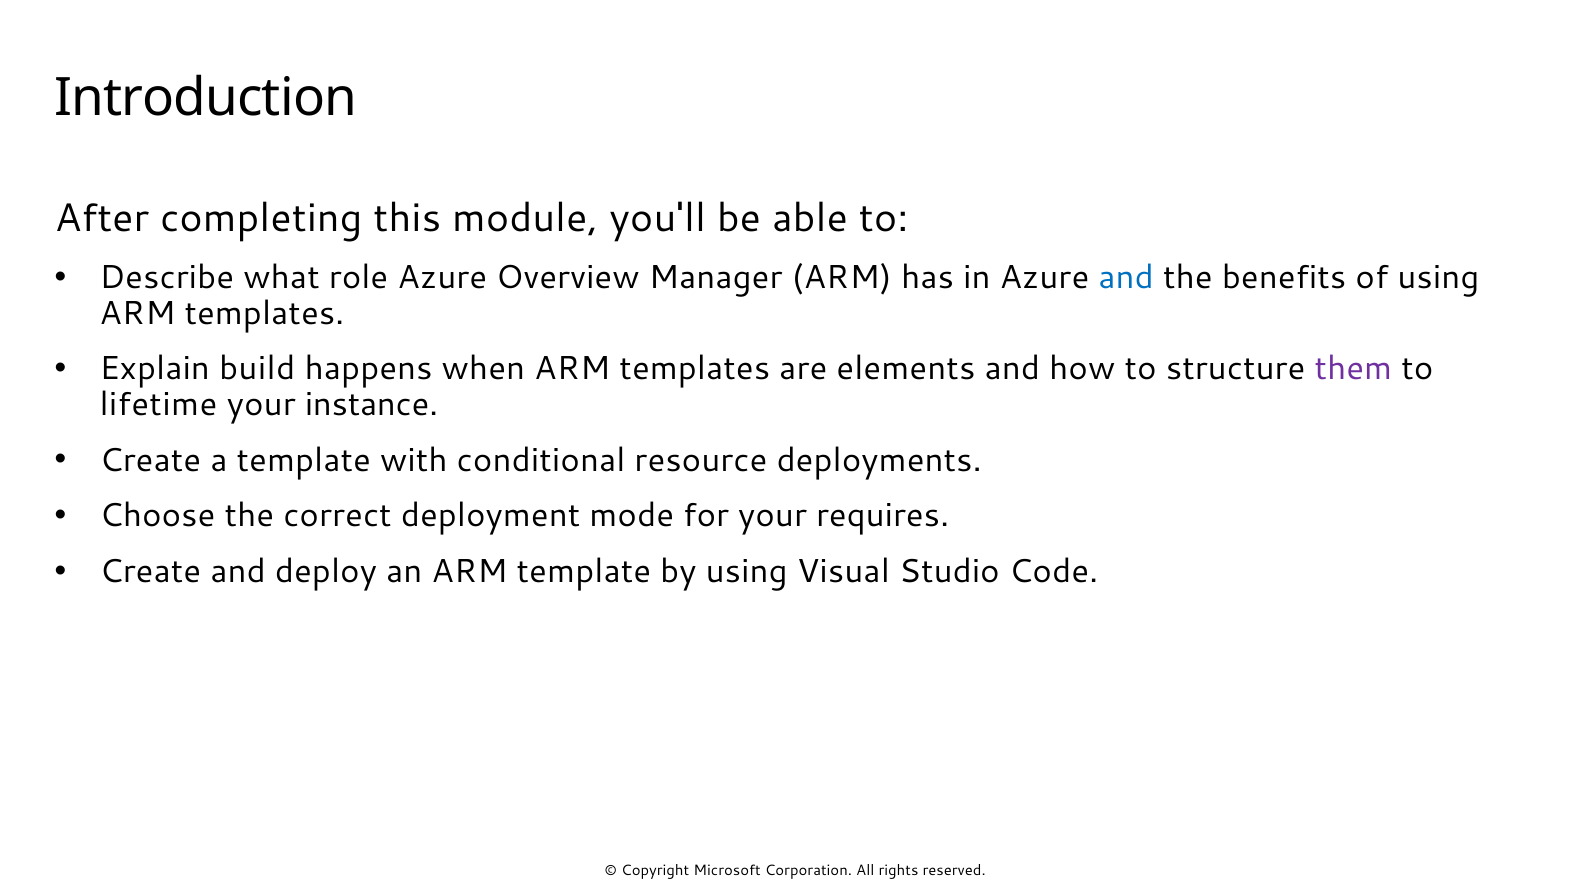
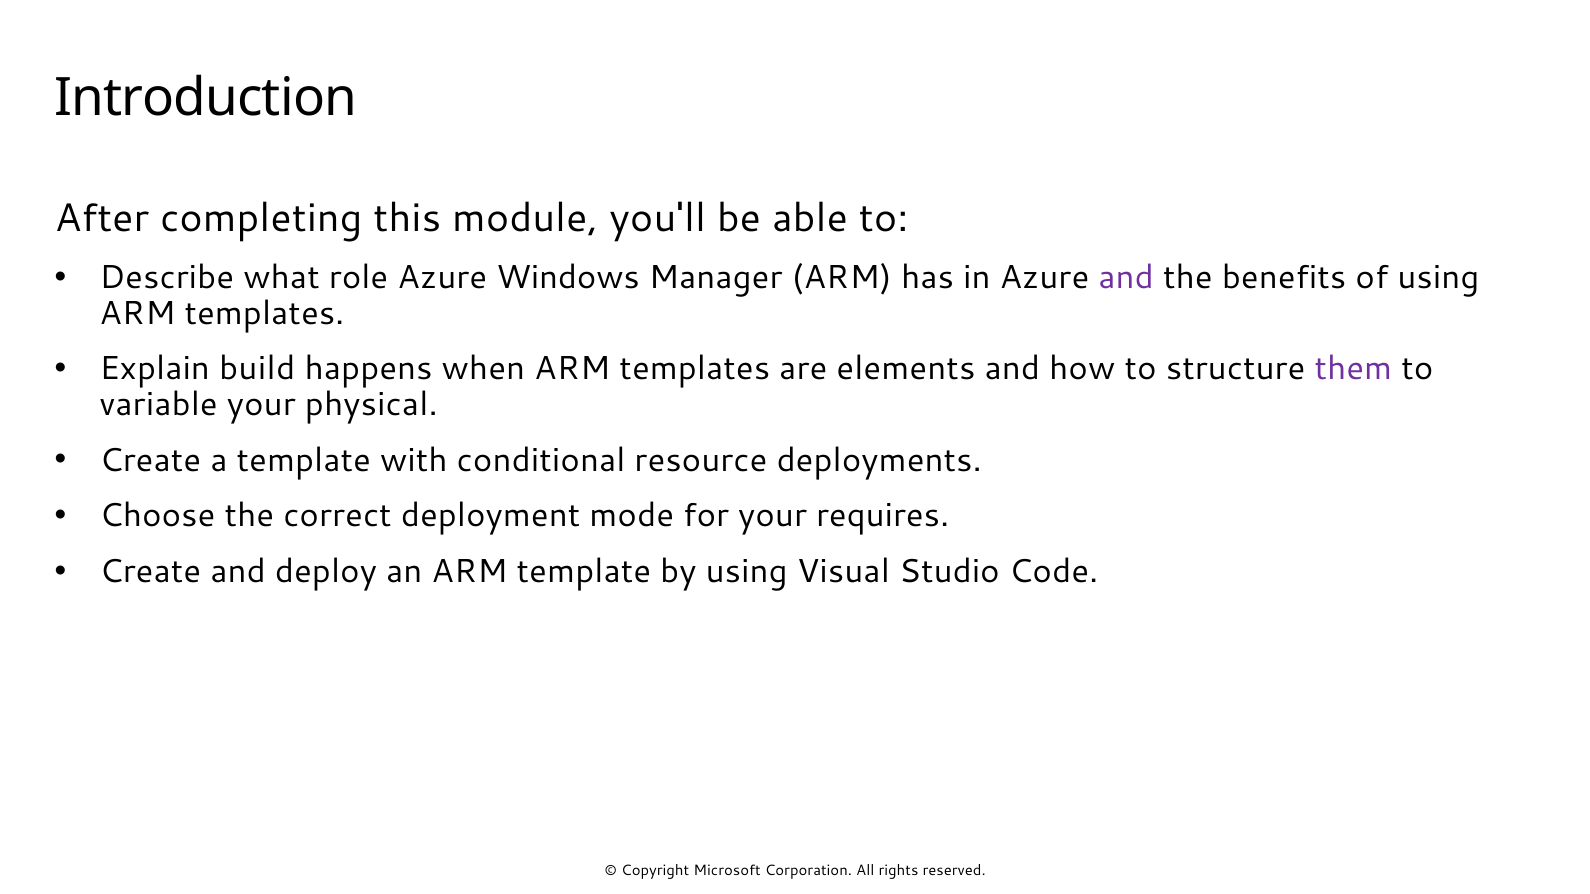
Overview: Overview -> Windows (568, 278)
and colour: blue -> purple (1126, 278)
lifetime: lifetime -> variable (159, 405)
instance: instance -> physical (371, 405)
